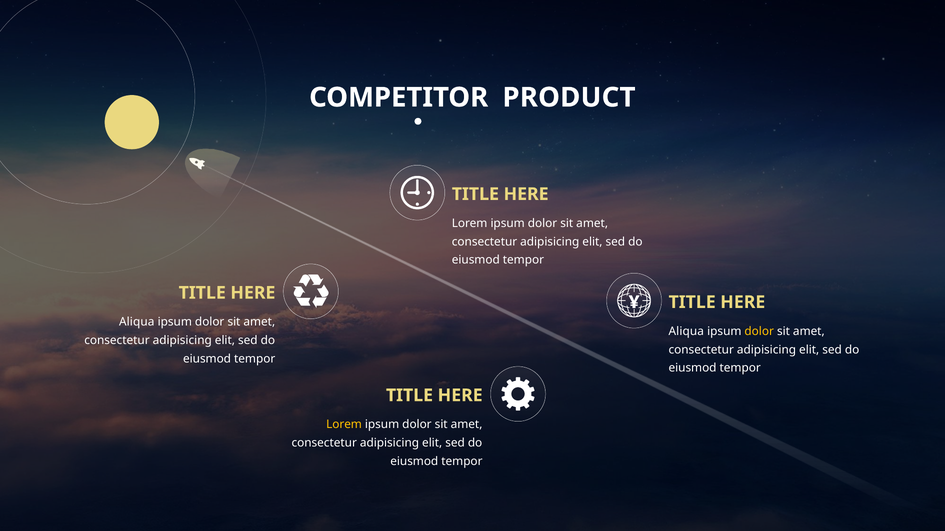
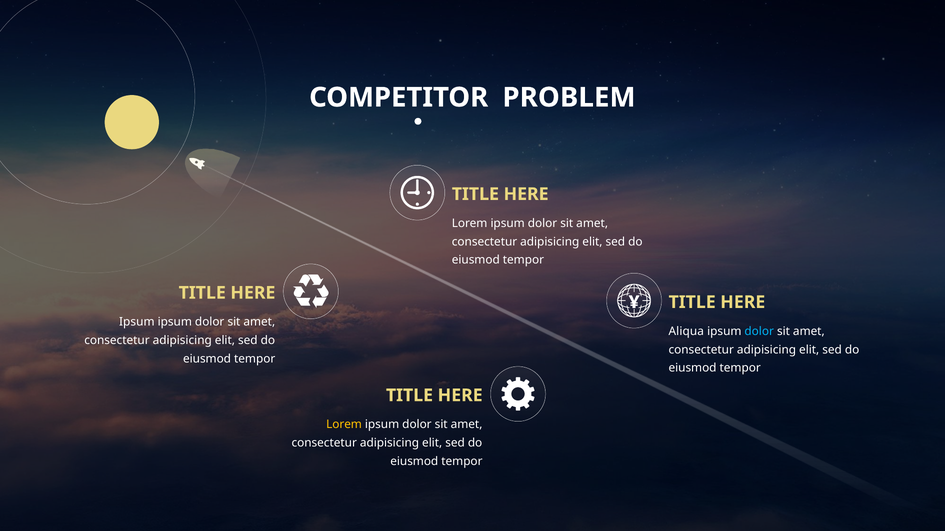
PRODUCT: PRODUCT -> PROBLEM (569, 98)
Aliqua: Aliqua -> Ipsum (137, 322)
dolor colour: yellow -> light blue (759, 332)
